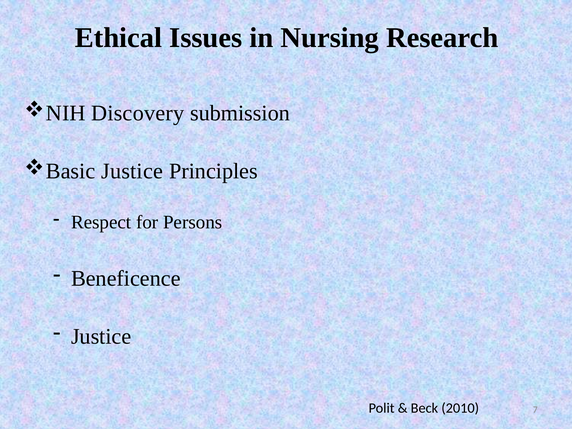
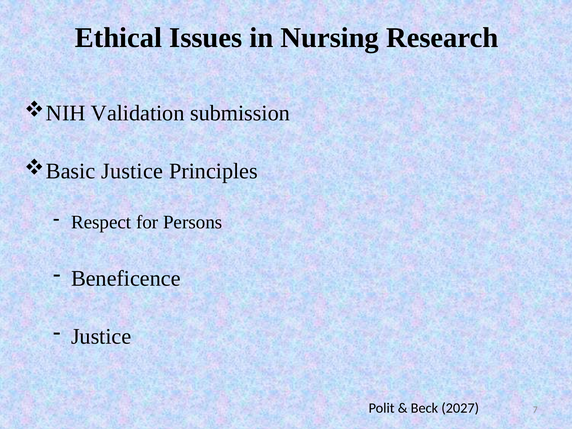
Discovery: Discovery -> Validation (138, 113)
2010: 2010 -> 2027 (460, 408)
